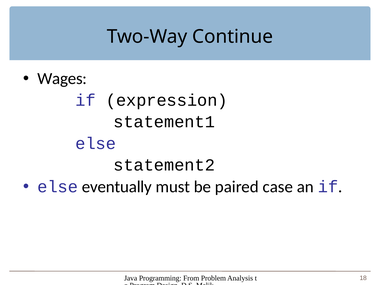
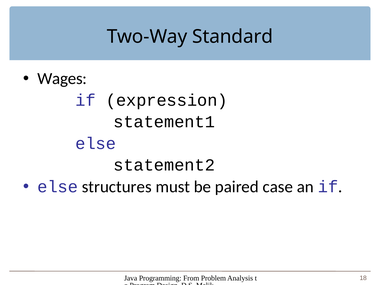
Continue: Continue -> Standard (233, 36)
eventually: eventually -> structures (117, 187)
